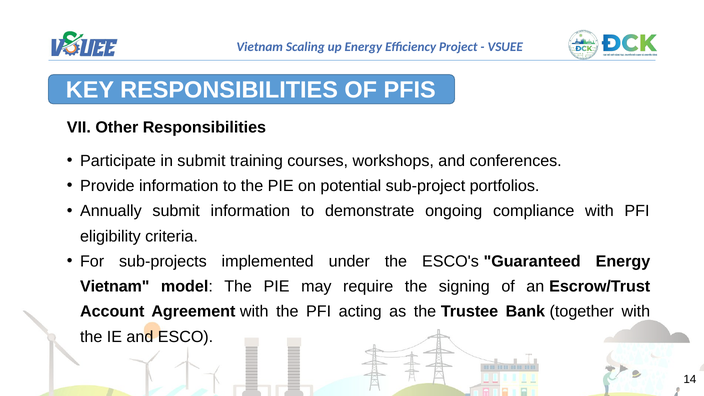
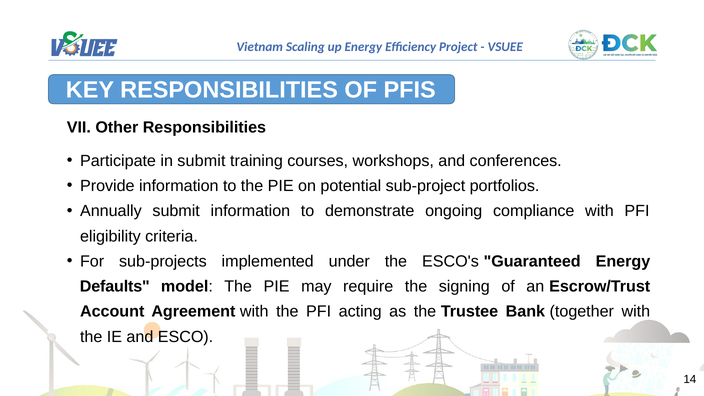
Vietnam: Vietnam -> Defaults (115, 287)
